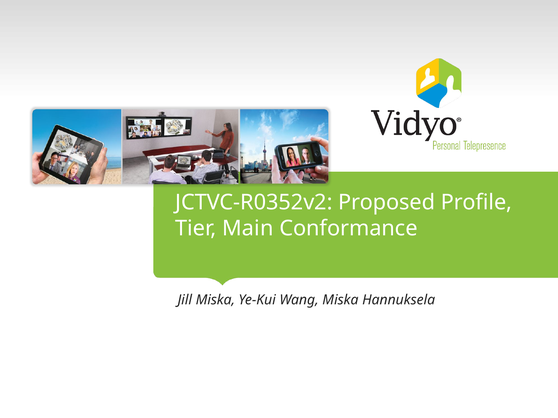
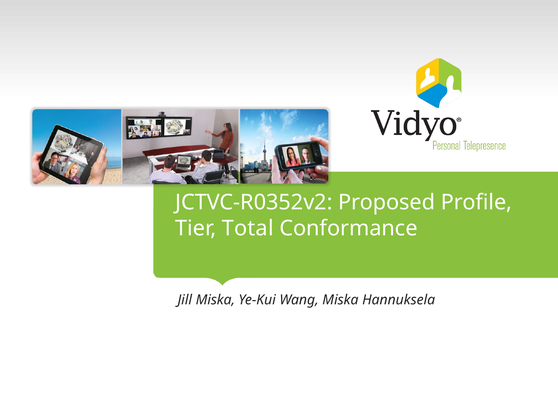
Main: Main -> Total (248, 228)
